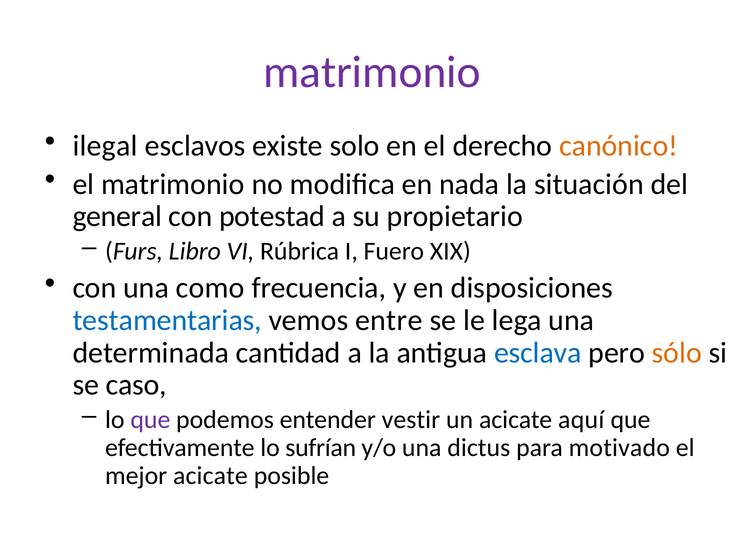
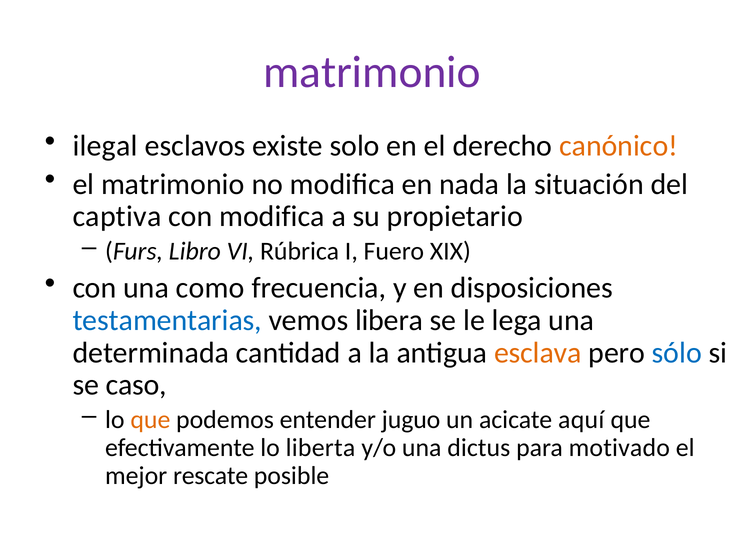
general: general -> captiva (117, 217)
con potestad: potestad -> modifica (272, 217)
entre: entre -> libera (389, 320)
esclava colour: blue -> orange (538, 353)
sólo colour: orange -> blue (677, 353)
que colour: purple -> orange (150, 420)
vestir: vestir -> juguo (411, 420)
sufrían: sufrían -> liberta (321, 448)
mejor acicate: acicate -> rescate (211, 476)
